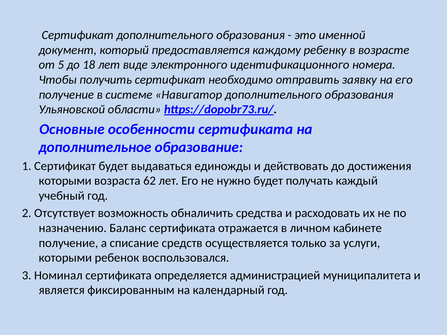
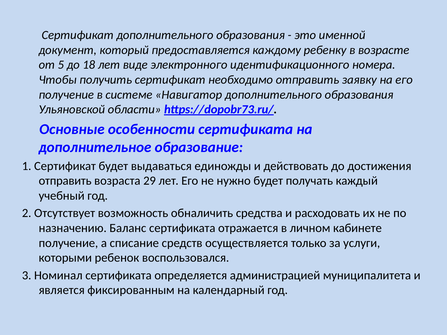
которыми: которыми -> отправить (65, 181)
62: 62 -> 29 (150, 181)
